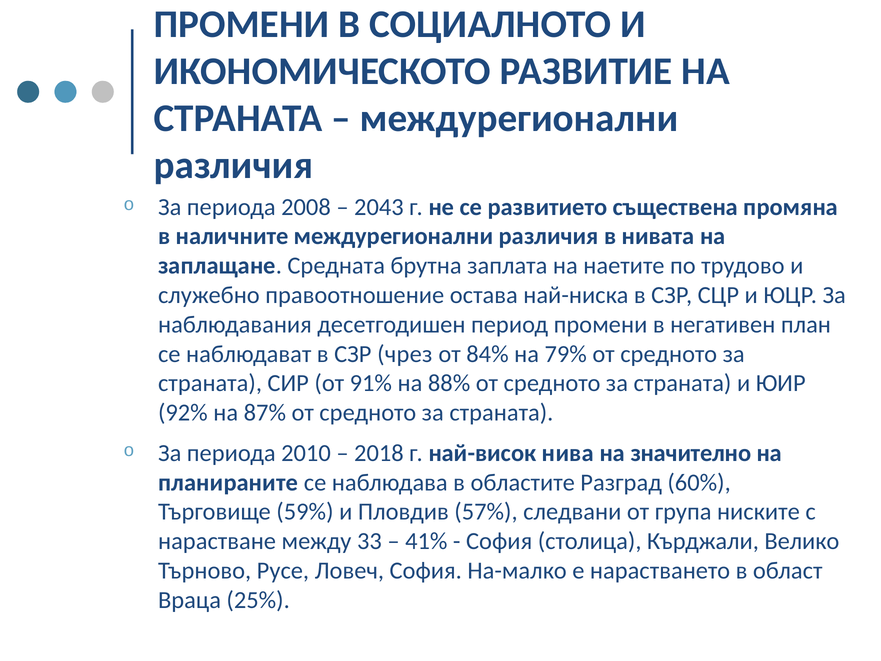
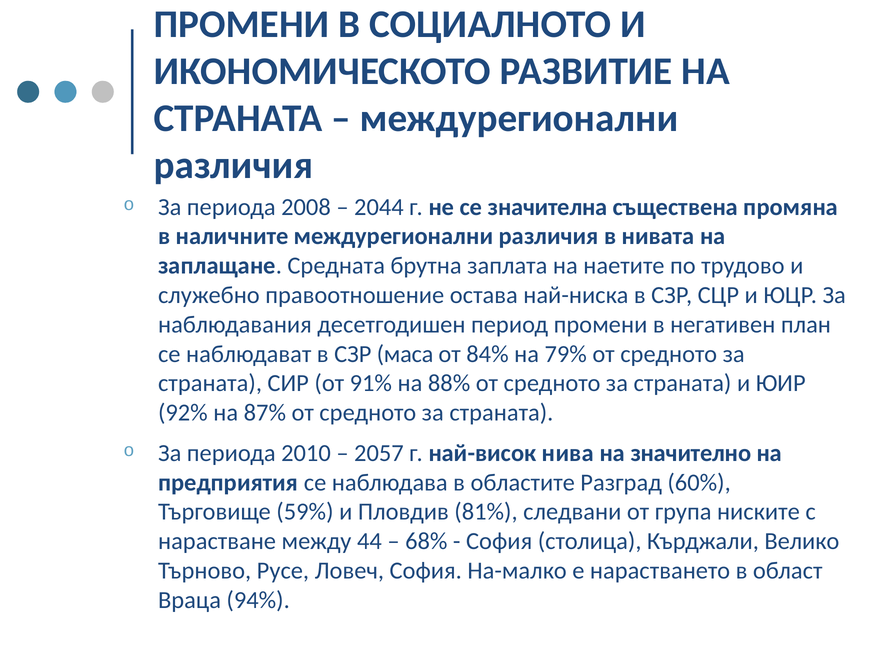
2043: 2043 -> 2044 (379, 207)
развитието: развитието -> значителна (548, 207)
чрез: чрез -> маса (405, 354)
2018: 2018 -> 2057 (379, 453)
планираните: планираните -> предприятия (228, 482)
57%: 57% -> 81% (486, 512)
33: 33 -> 44 (369, 541)
41%: 41% -> 68% (426, 541)
25%: 25% -> 94% (258, 600)
